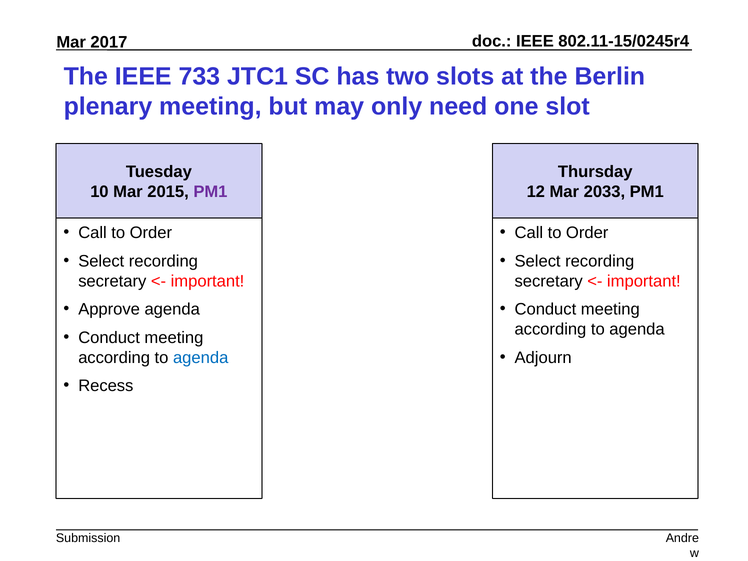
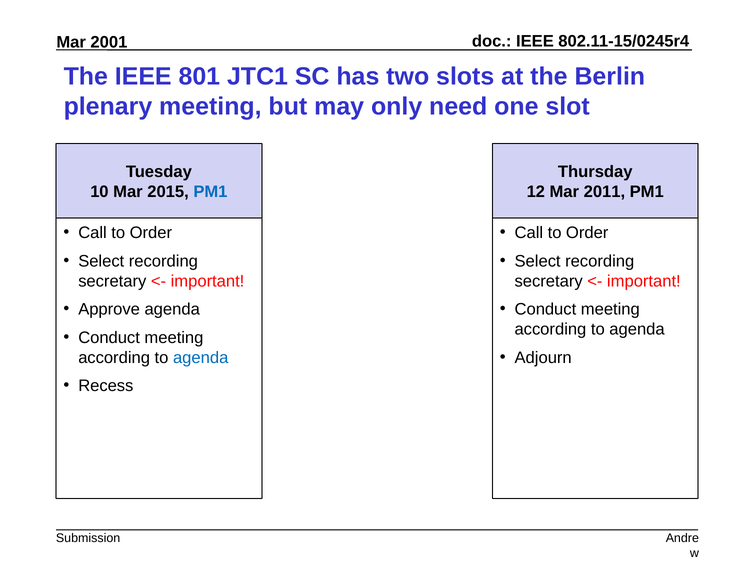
2017: 2017 -> 2001 (109, 42)
733: 733 -> 801 (199, 77)
PM1 colour: purple -> blue (210, 192)
2033: 2033 -> 2011 (604, 192)
